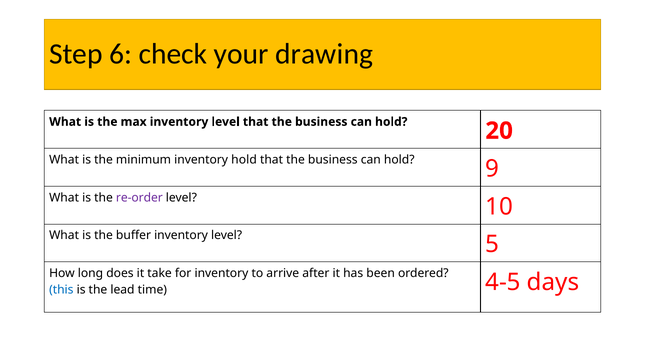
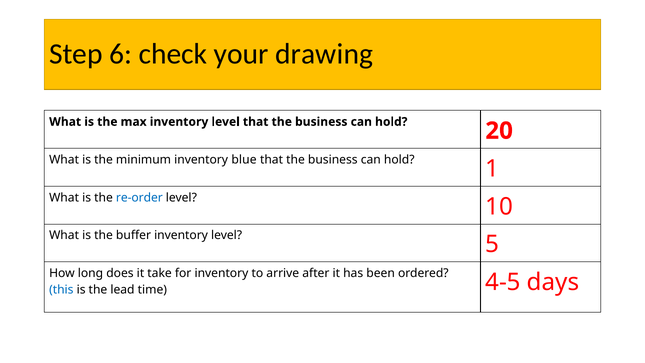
inventory hold: hold -> blue (244, 160)
9: 9 -> 1 (492, 169)
re-order colour: purple -> blue (139, 197)
